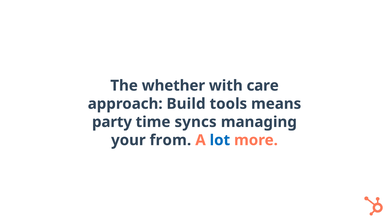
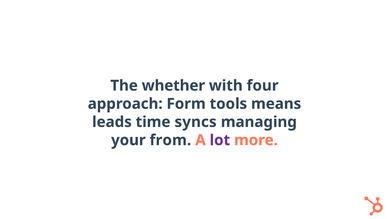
care: care -> four (263, 86)
Build: Build -> Form (186, 104)
party: party -> leads (112, 122)
lot colour: blue -> purple (220, 140)
